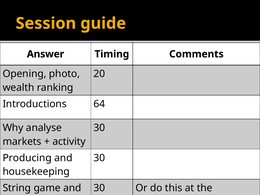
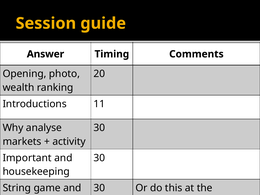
64: 64 -> 11 (99, 104)
Producing: Producing -> Important (27, 158)
